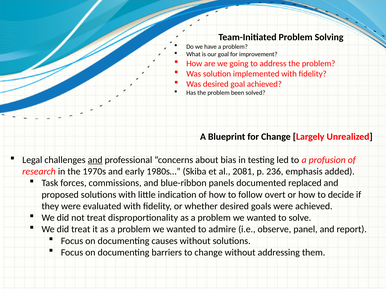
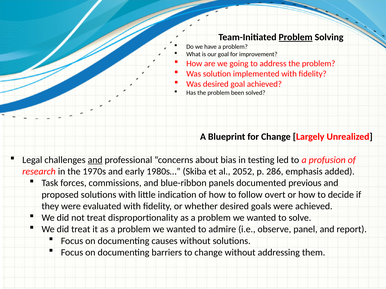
Problem underline: none -> present (296, 37)
2081: 2081 -> 2052 (243, 172)
236: 236 -> 286 (275, 172)
replaced: replaced -> previous (305, 183)
